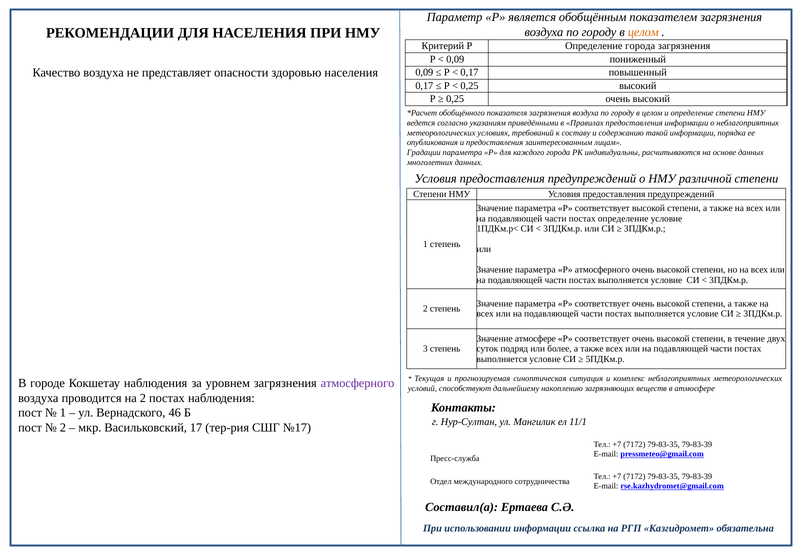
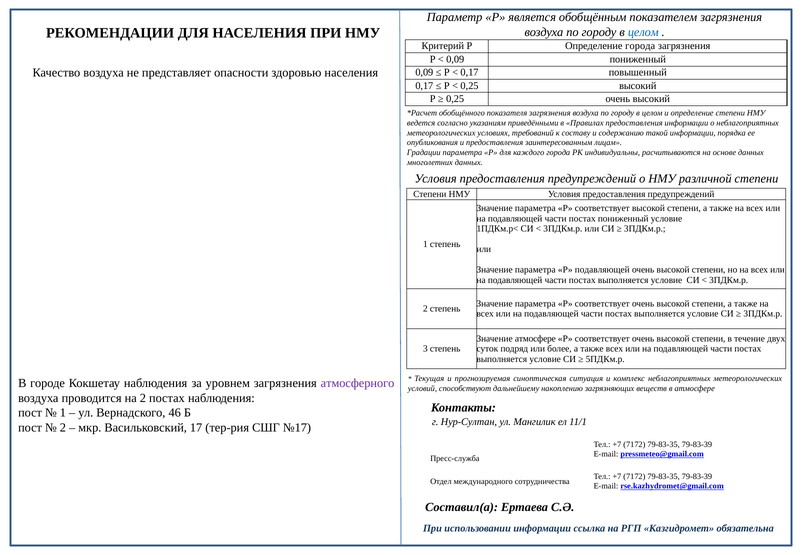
целом colour: orange -> blue (643, 32)
постах определение: определение -> пониженный (623, 219)
Р атмосферного: атмосферного -> подавляющей (602, 270)
